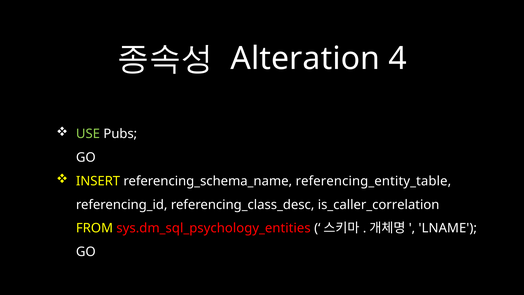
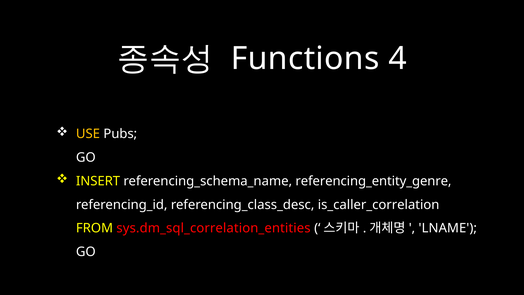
Alteration: Alteration -> Functions (305, 58)
USE colour: light green -> yellow (88, 134)
referencing_entity_table: referencing_entity_table -> referencing_entity_genre (373, 181)
sys.dm_sql_psychology_entities: sys.dm_sql_psychology_entities -> sys.dm_sql_correlation_entities (213, 228)
